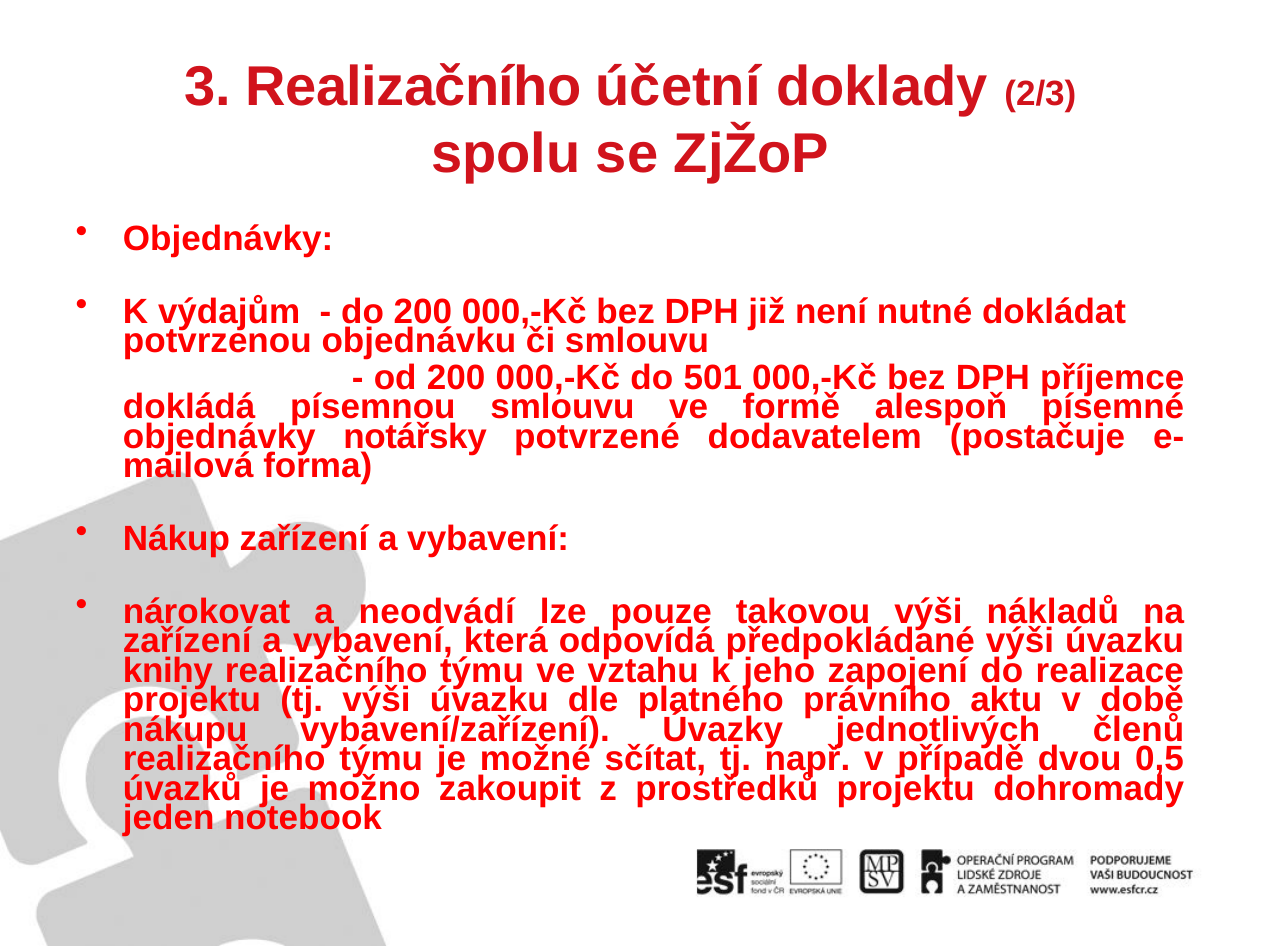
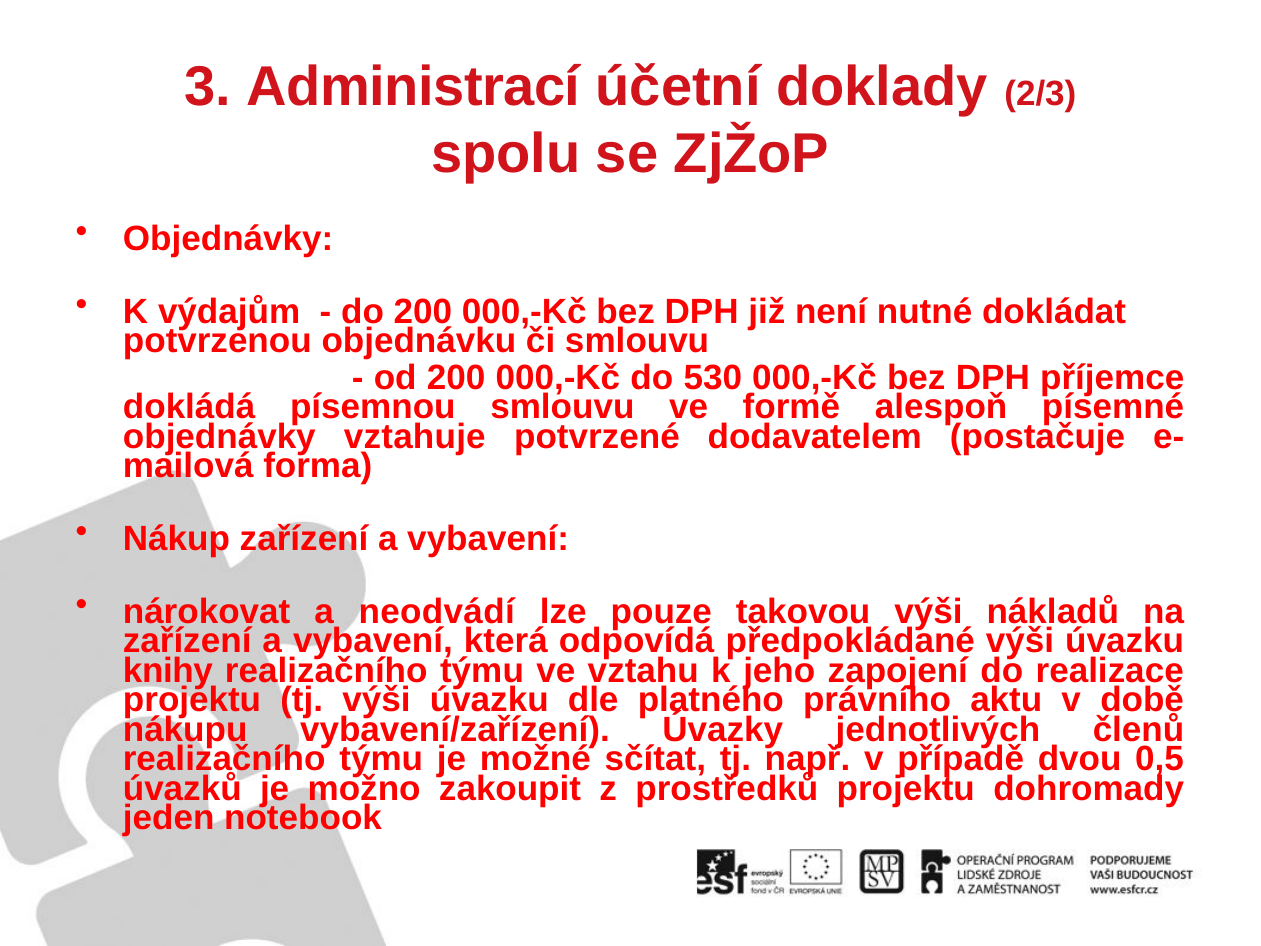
3 Realizačního: Realizačního -> Administrací (414, 87)
501: 501 -> 530 (713, 378)
notářsky: notářsky -> vztahuje (415, 437)
